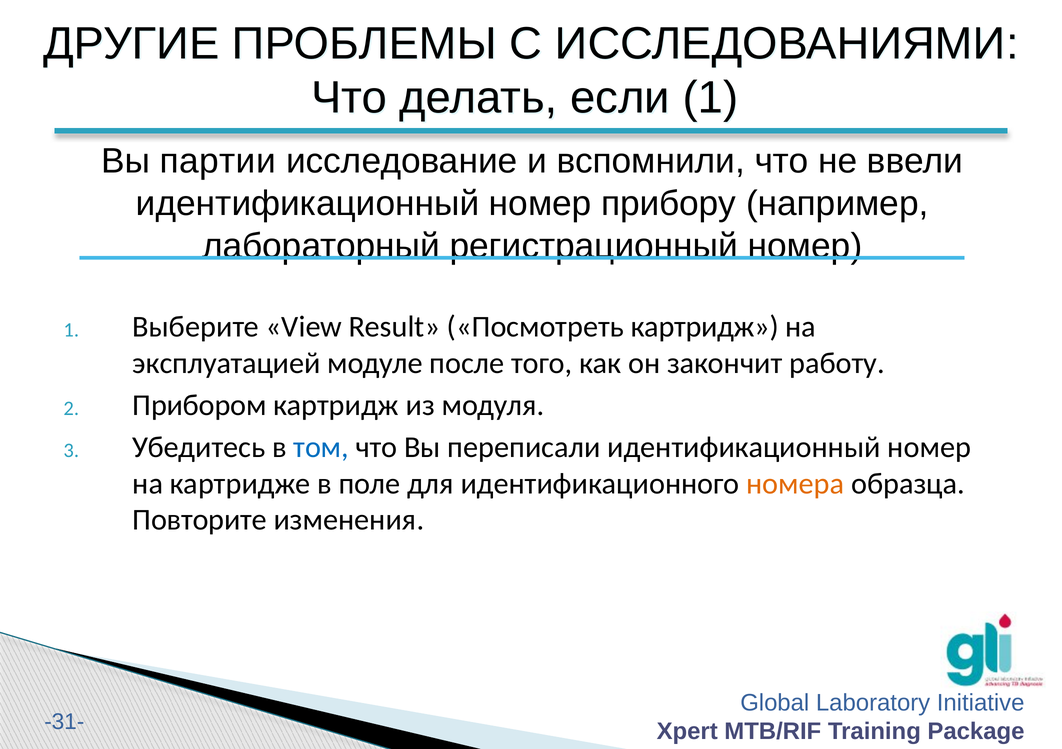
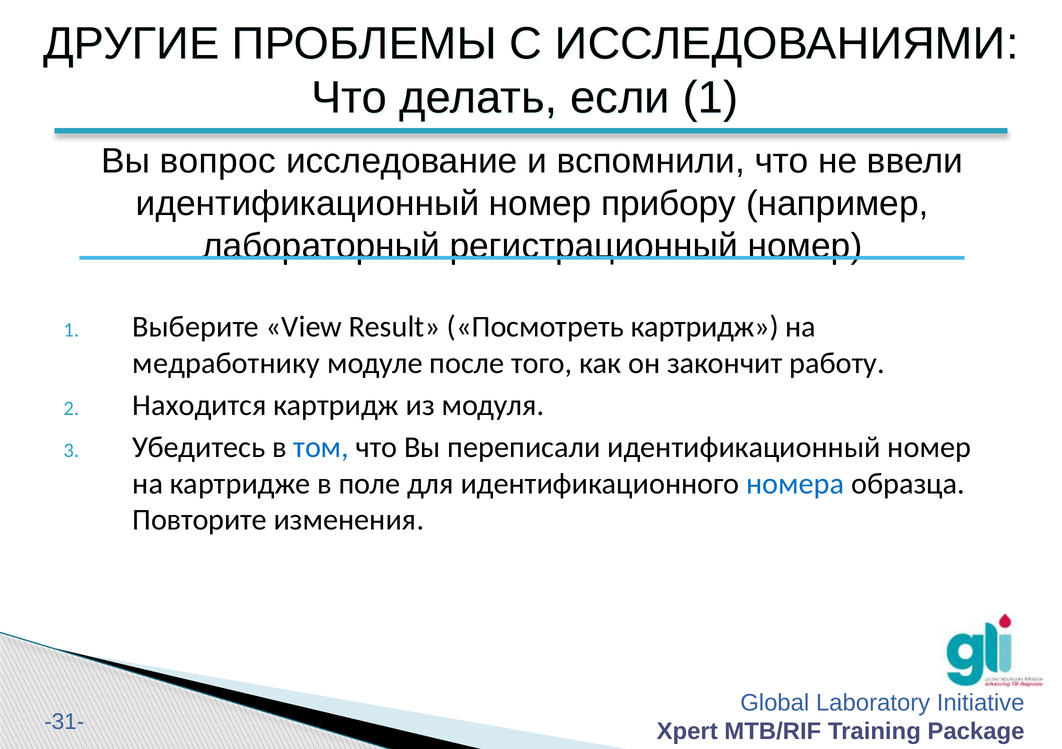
партии: партии -> вопрос (218, 161)
эксплуатацией: эксплуатацией -> медработнику (226, 363)
Прибором: Прибором -> Находится (199, 405)
номера colour: orange -> blue (795, 484)
